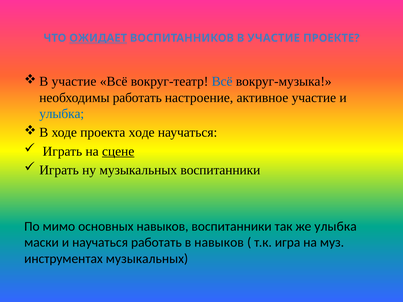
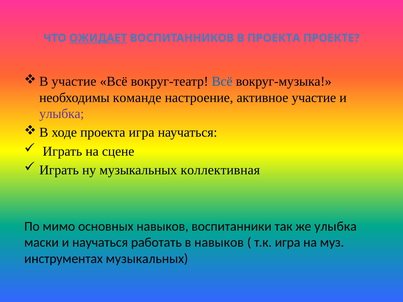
В УЧАСТИЕ: УЧАСТИЕ -> ПРОЕКТА (274, 38)
необходимы работать: работать -> команде (137, 98)
улыбка colour: blue -> purple (62, 114)
проекта ходе: ходе -> игра (142, 133)
сцене underline: present -> none (118, 151)
музыкальных воспитанники: воспитанники -> коллективная (220, 170)
